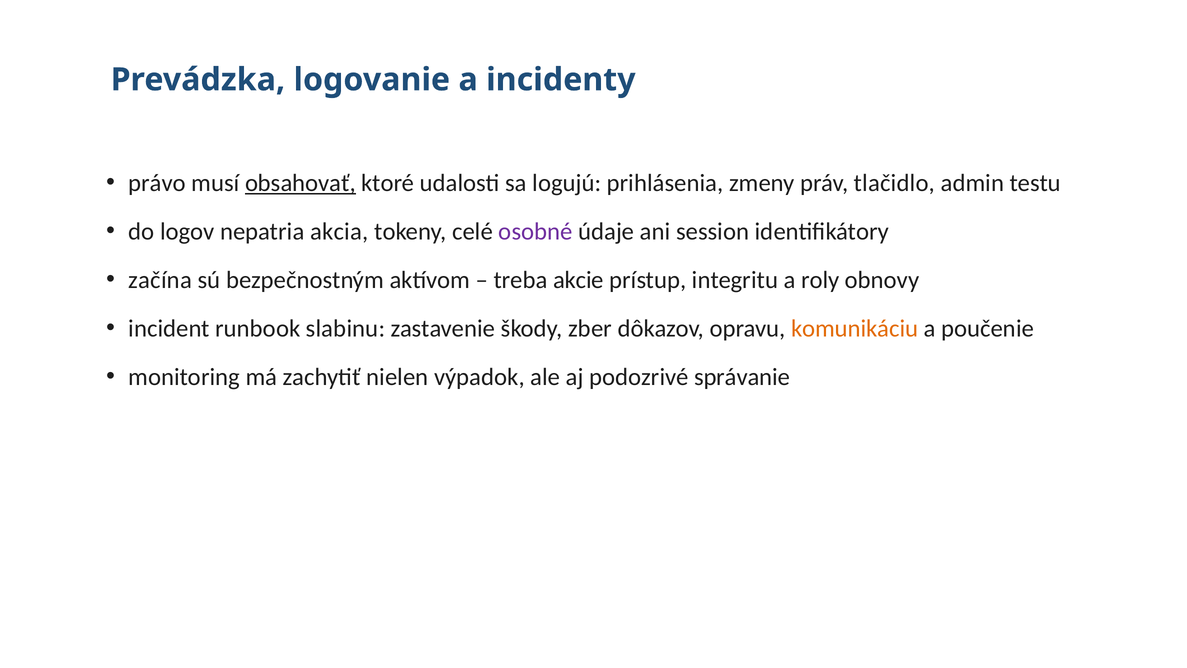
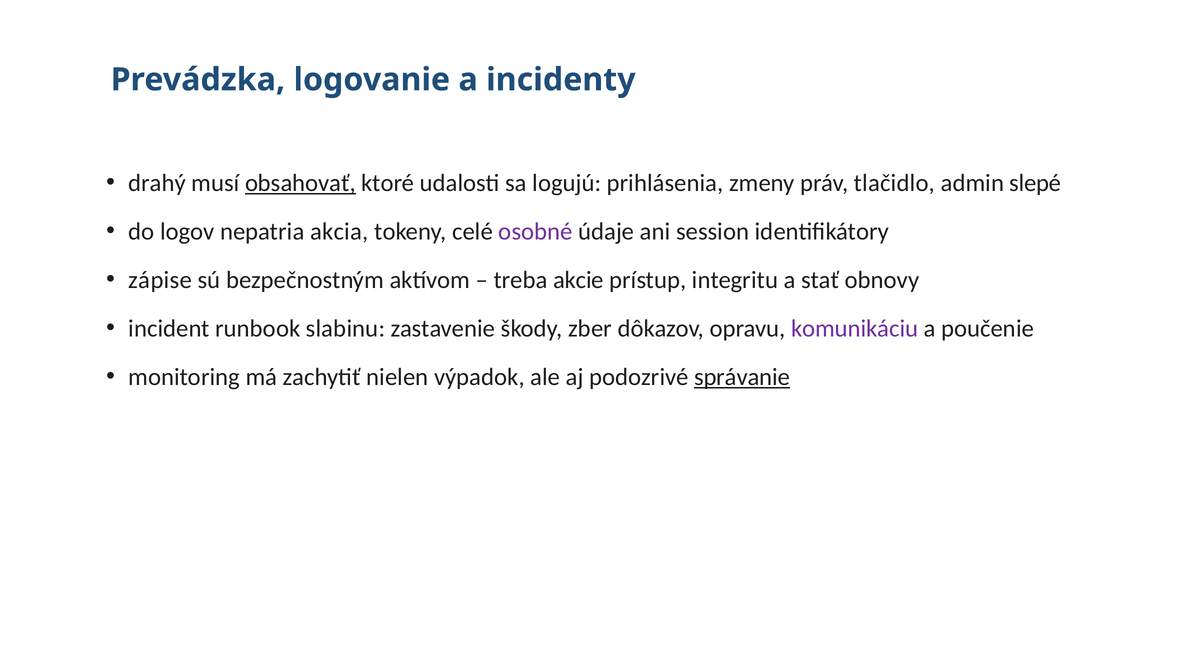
právo: právo -> drahý (157, 183)
testu: testu -> slepé (1035, 183)
začína: začína -> zápise (160, 280)
roly: roly -> stať (820, 280)
komunikáciu colour: orange -> purple (855, 328)
správanie underline: none -> present (742, 377)
